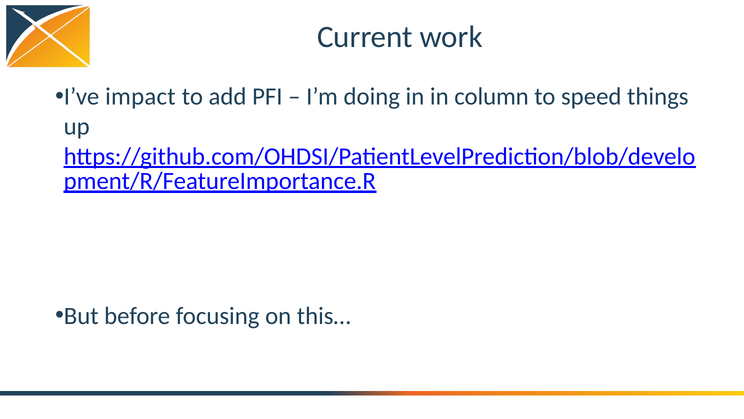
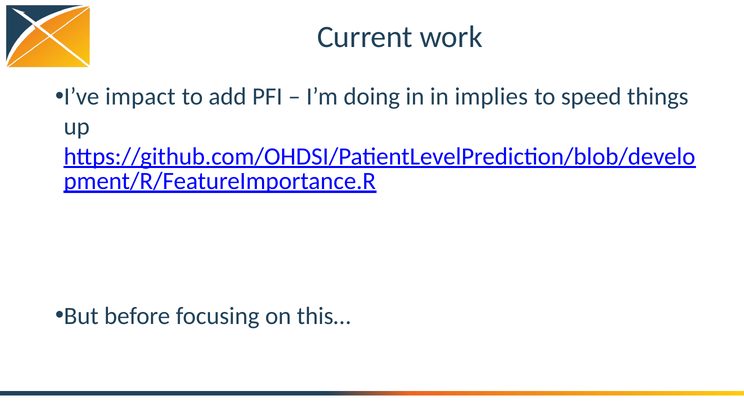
column: column -> implies (491, 97)
